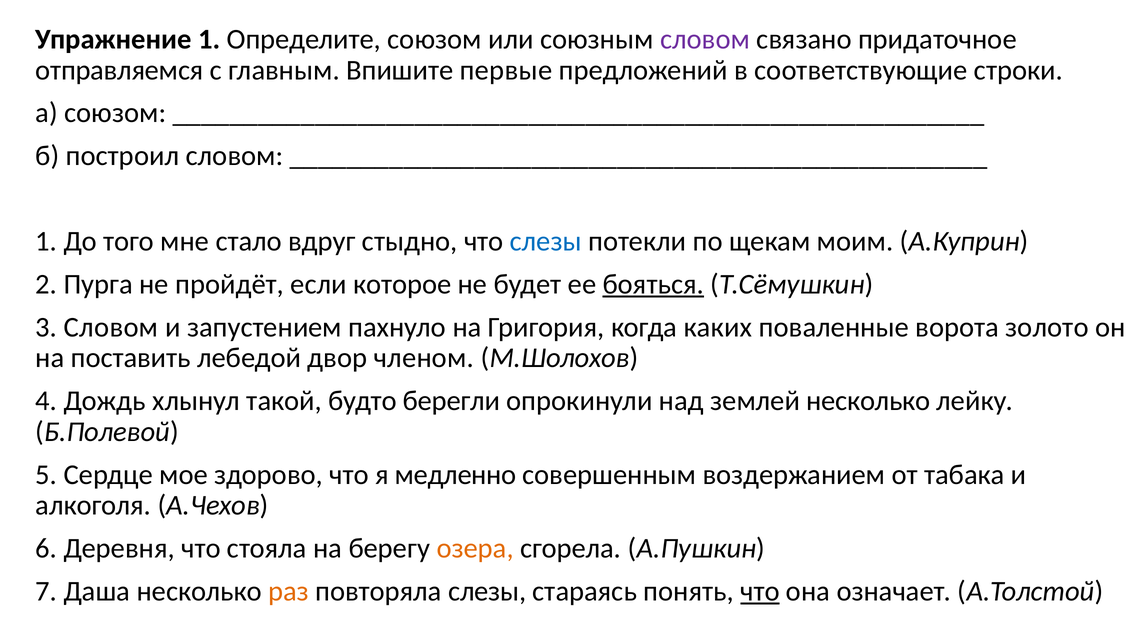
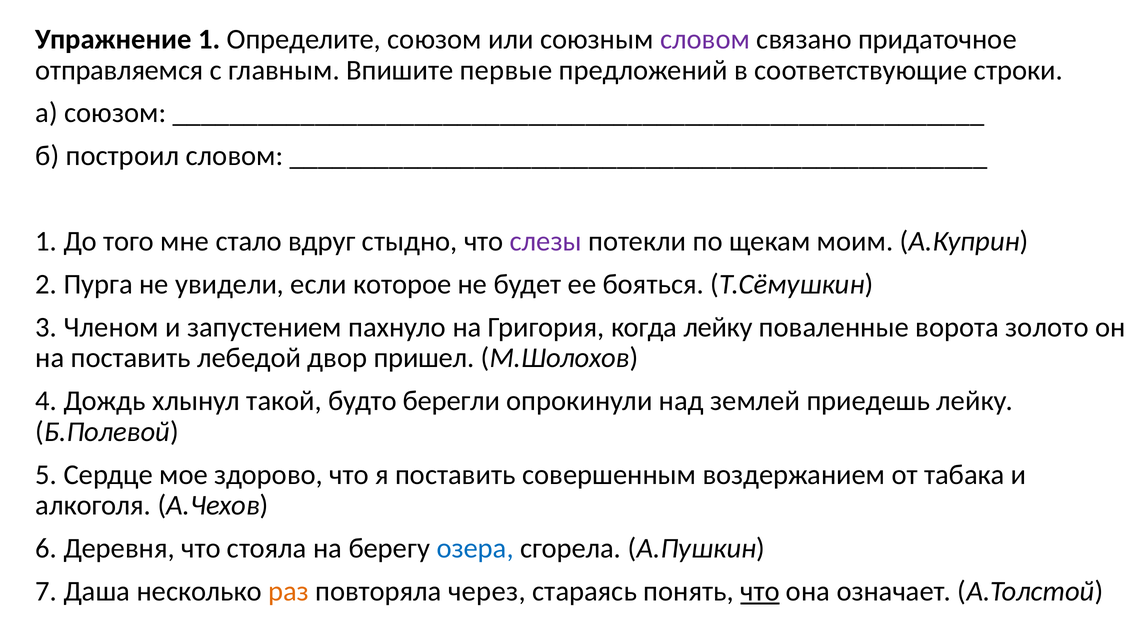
слезы colour: blue -> purple (546, 241)
пройдёт: пройдёт -> увидели (230, 284)
бояться underline: present -> none (653, 284)
3 Словом: Словом -> Членом (111, 327)
когда каких: каких -> лейку (718, 327)
членом: членом -> пришел (424, 358)
землей несколько: несколько -> приедешь (868, 401)
я медленно: медленно -> поставить (455, 474)
озера colour: orange -> blue (475, 548)
повторяла слезы: слезы -> через (487, 591)
